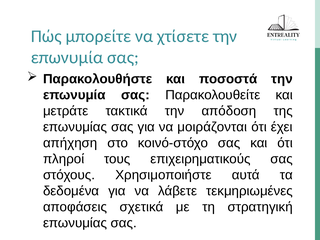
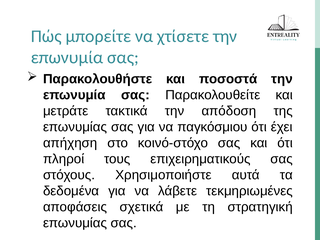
μοιράζονται: μοιράζονται -> παγκόσμιου (212, 127)
